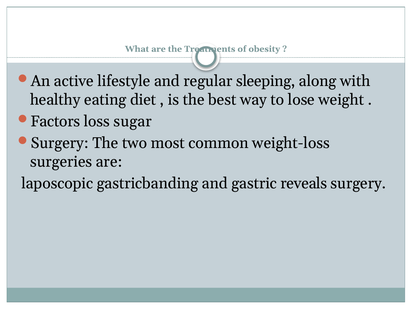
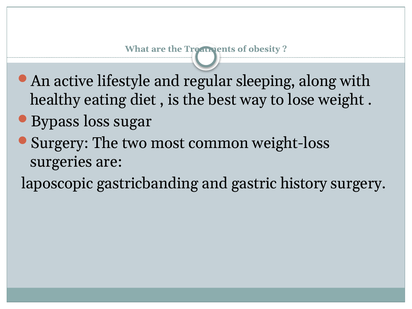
Factors: Factors -> Bypass (55, 121)
reveals: reveals -> history (304, 183)
